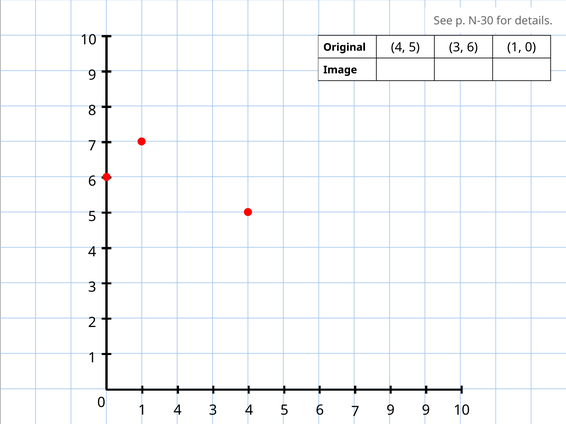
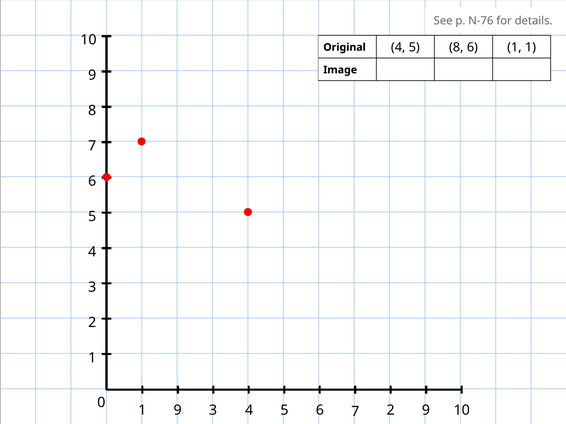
N-30: N-30 -> N-76 (481, 21)
5 3: 3 -> 8 (456, 47)
1 0: 0 -> 1 (531, 47)
1 4: 4 -> 9 (178, 411)
7 9: 9 -> 2 (391, 411)
